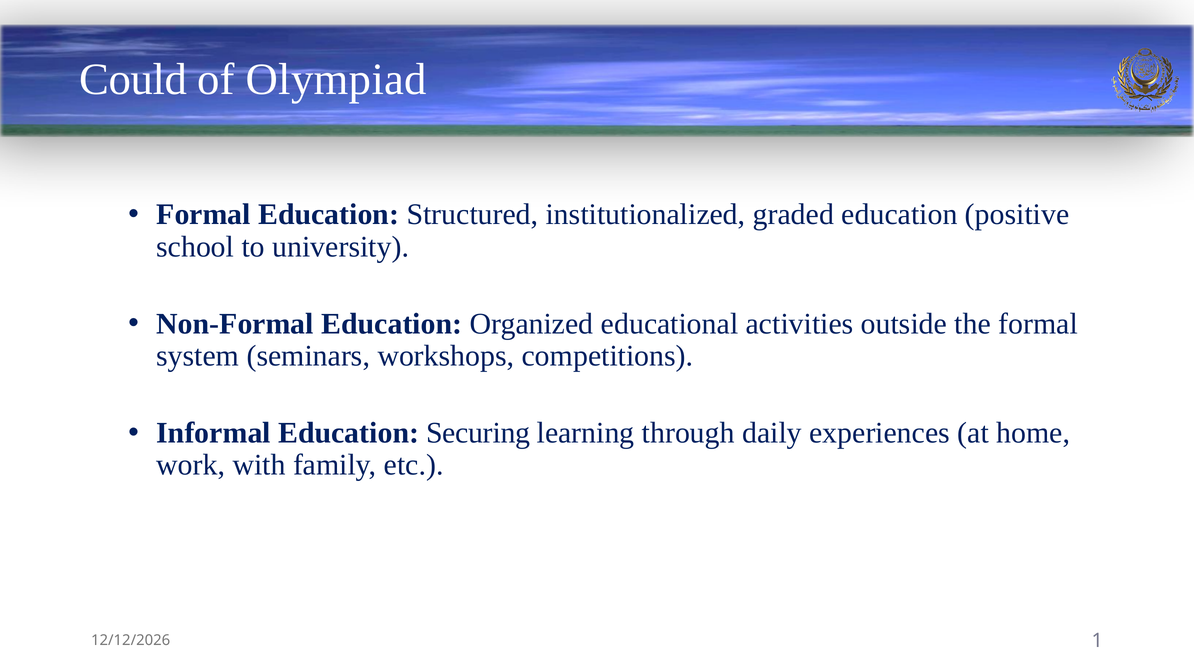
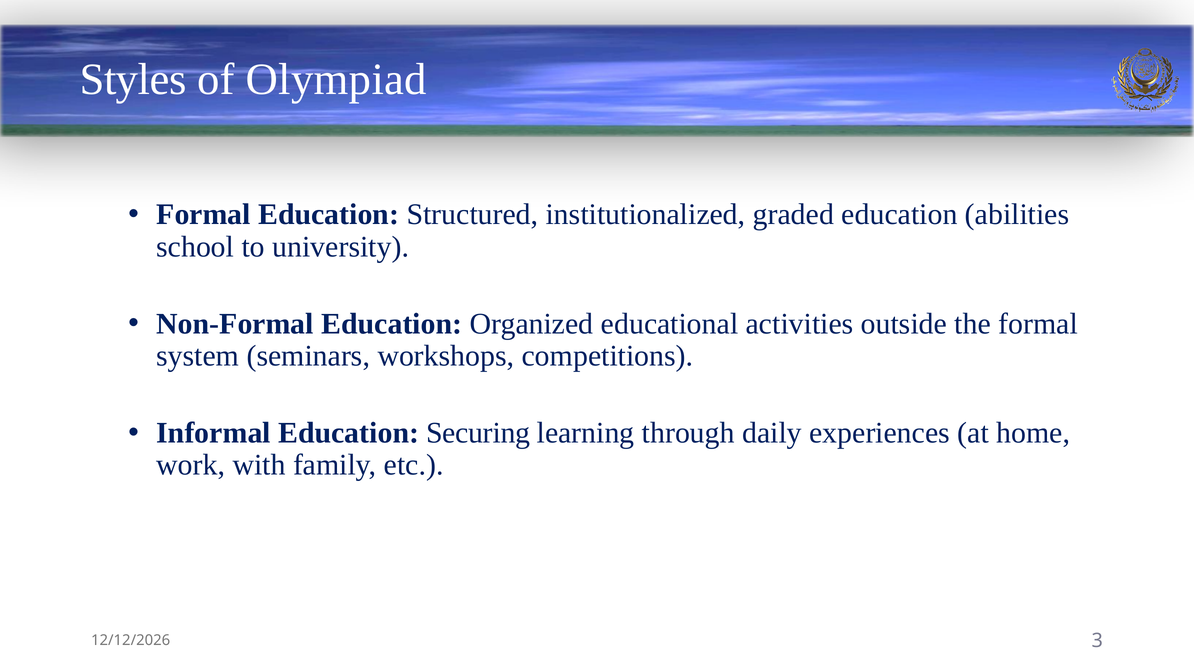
Could: Could -> Styles (133, 79)
positive: positive -> abilities (1017, 214)
1: 1 -> 3 (1097, 640)
